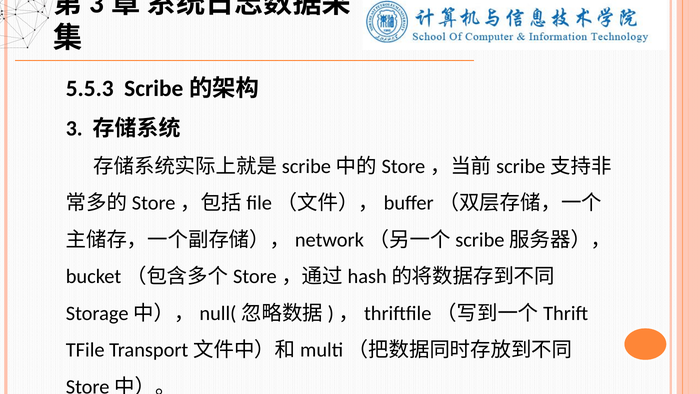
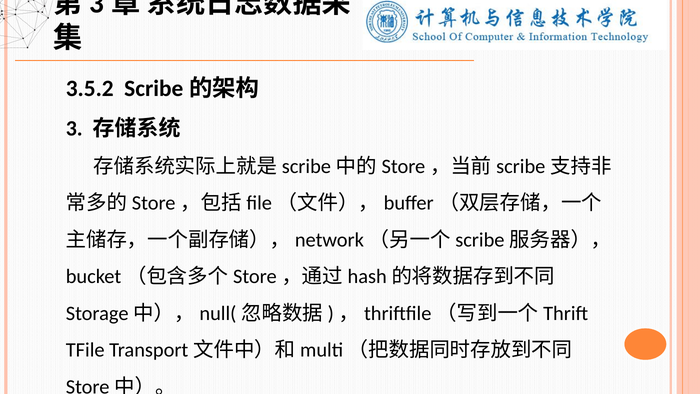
5.5.3: 5.5.3 -> 3.5.2 (90, 88)
